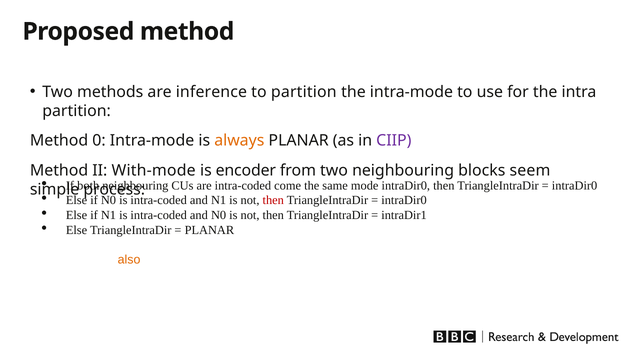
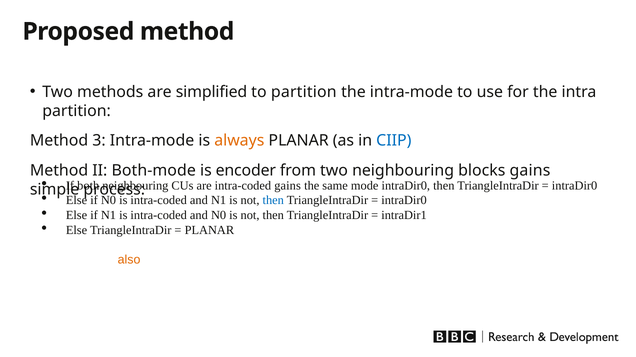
inference: inference -> simplified (212, 92)
0: 0 -> 3 (99, 141)
CIIP colour: purple -> blue (394, 141)
With-mode: With-mode -> Both-mode (154, 171)
blocks seem: seem -> gains (530, 171)
intra-coded come: come -> gains (288, 186)
then colour: red -> blue (273, 201)
